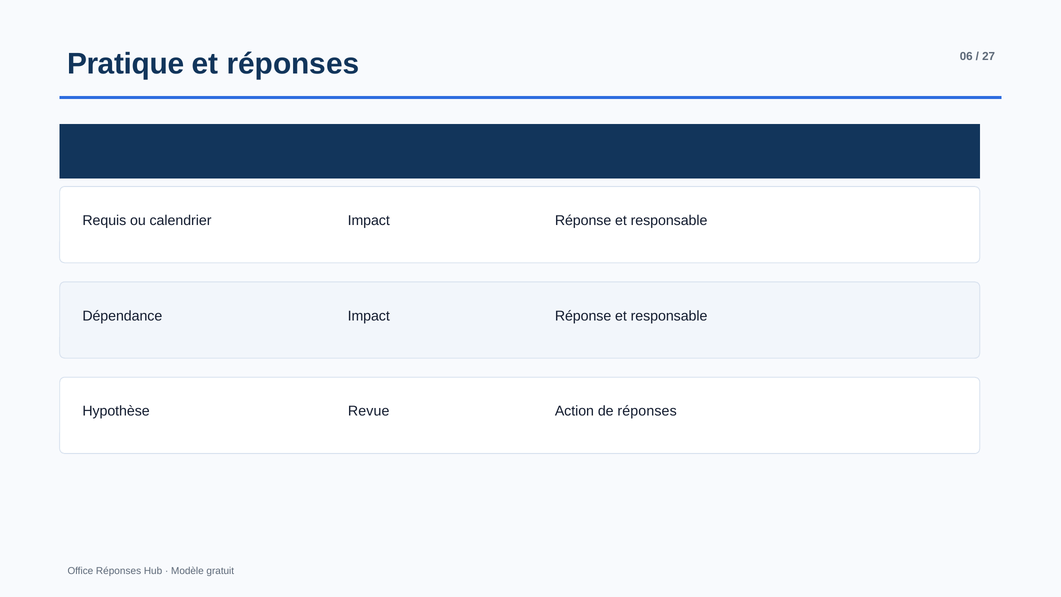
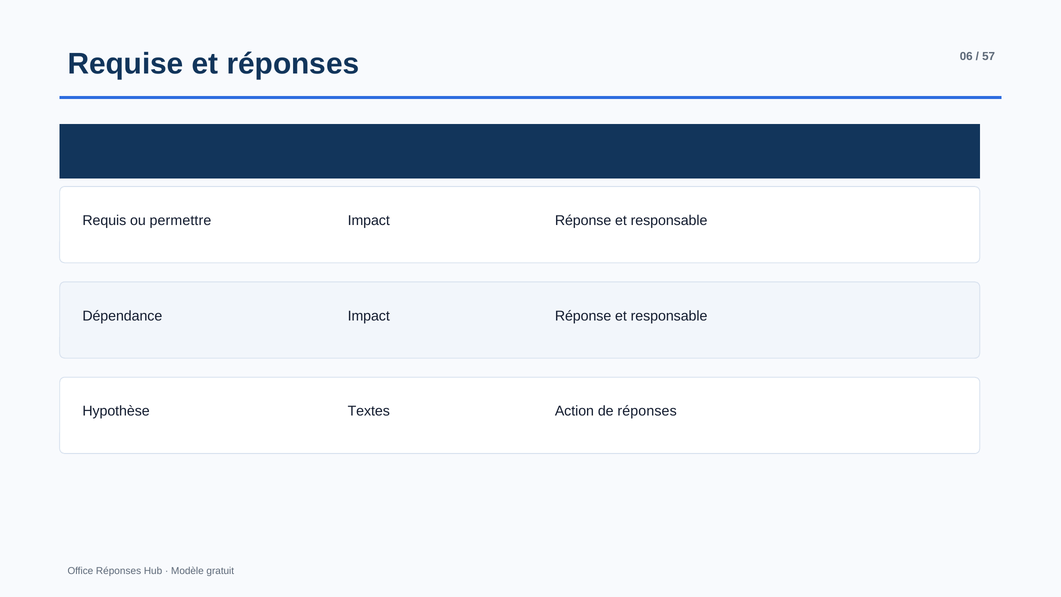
Pratique: Pratique -> Requise (126, 64)
27: 27 -> 57 (989, 56)
calendrier: calendrier -> permettre (180, 221)
Revue: Revue -> Textes (369, 411)
